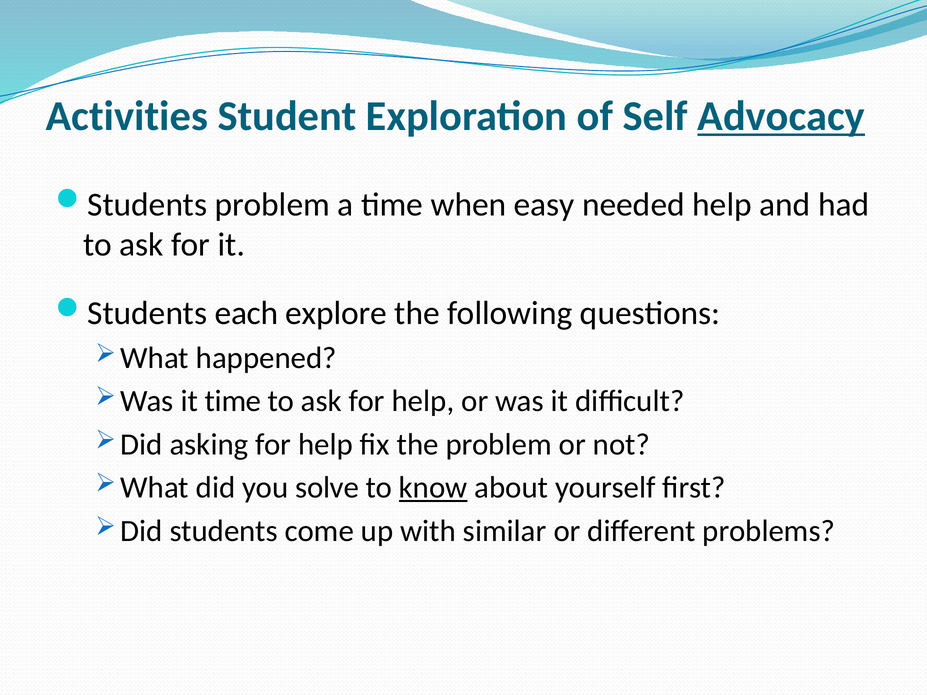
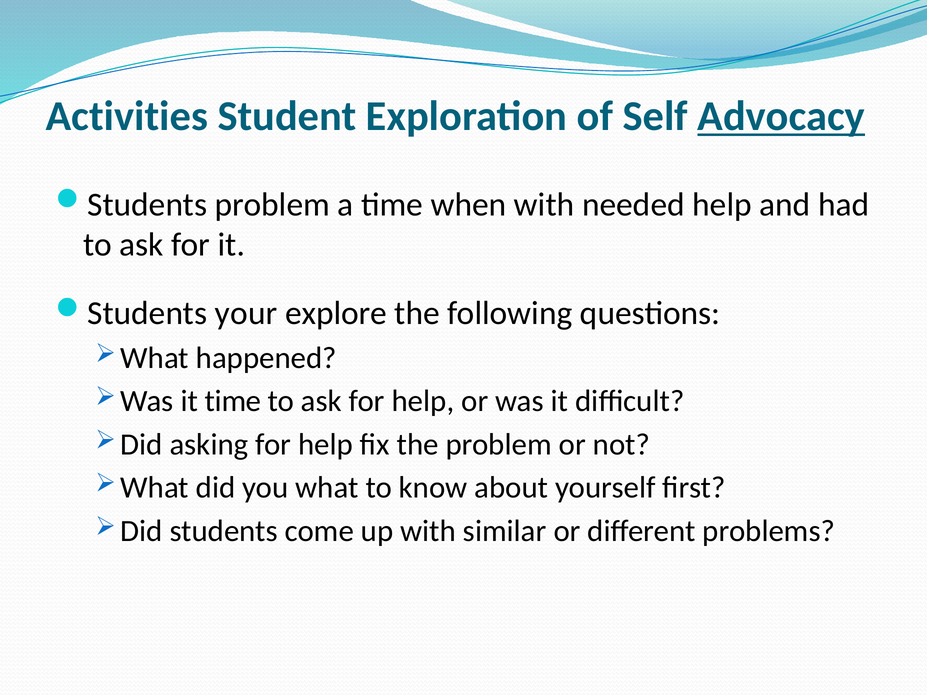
when easy: easy -> with (544, 205)
each: each -> your (246, 314)
solve: solve -> what (327, 488)
know underline: present -> none (433, 488)
